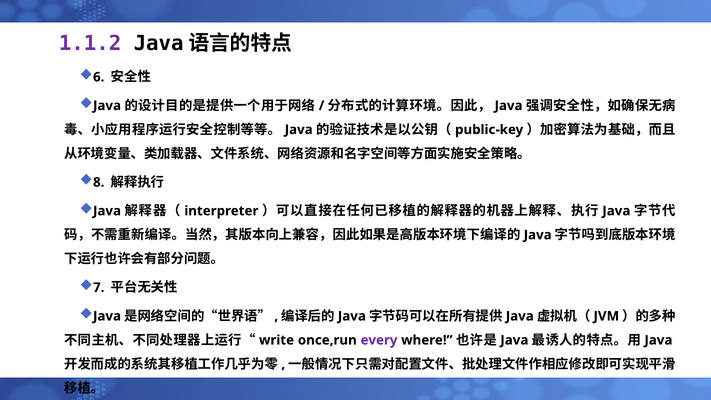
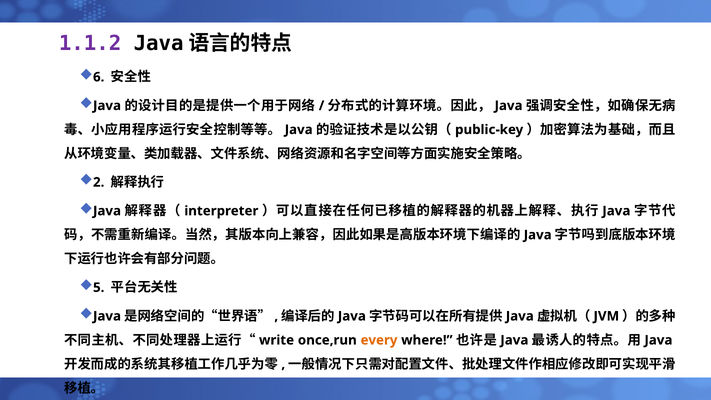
8: 8 -> 2 (99, 182)
7: 7 -> 5 (99, 287)
every colour: purple -> orange (379, 340)
